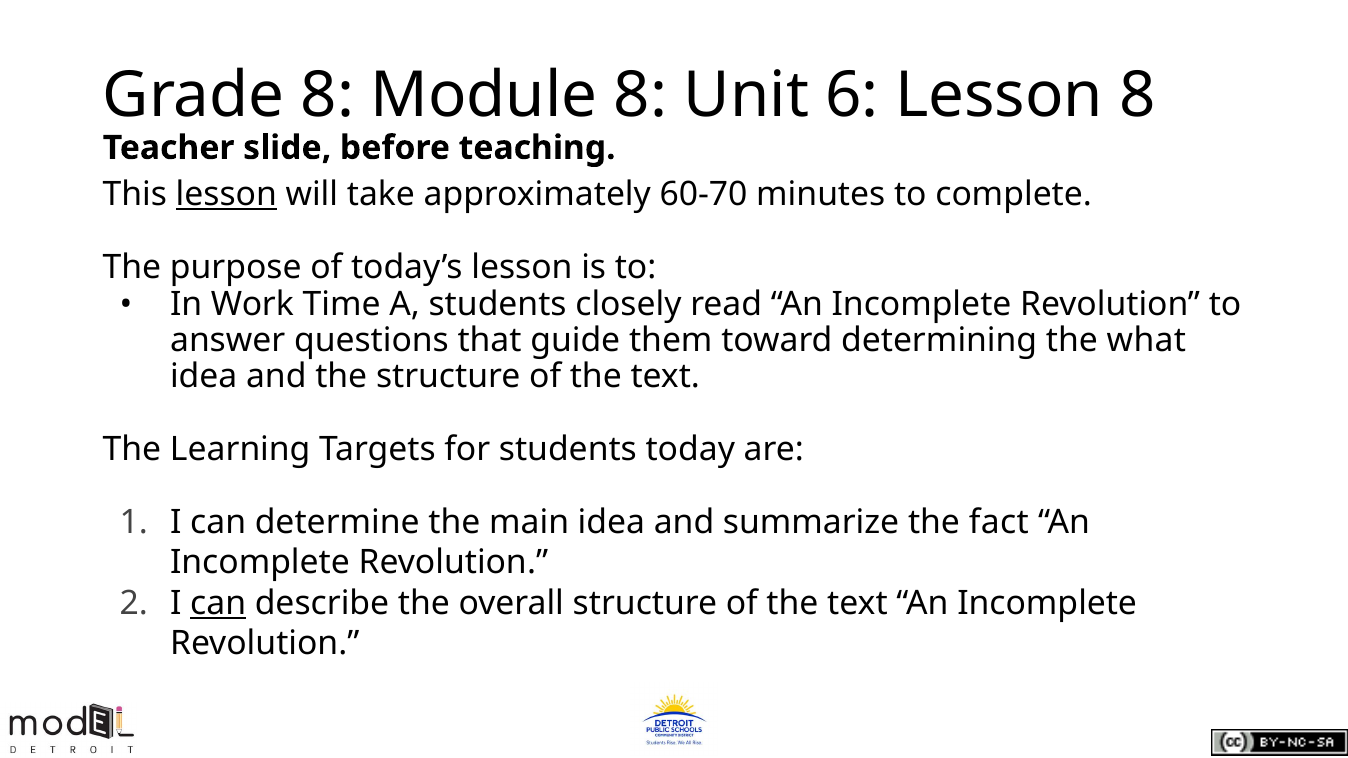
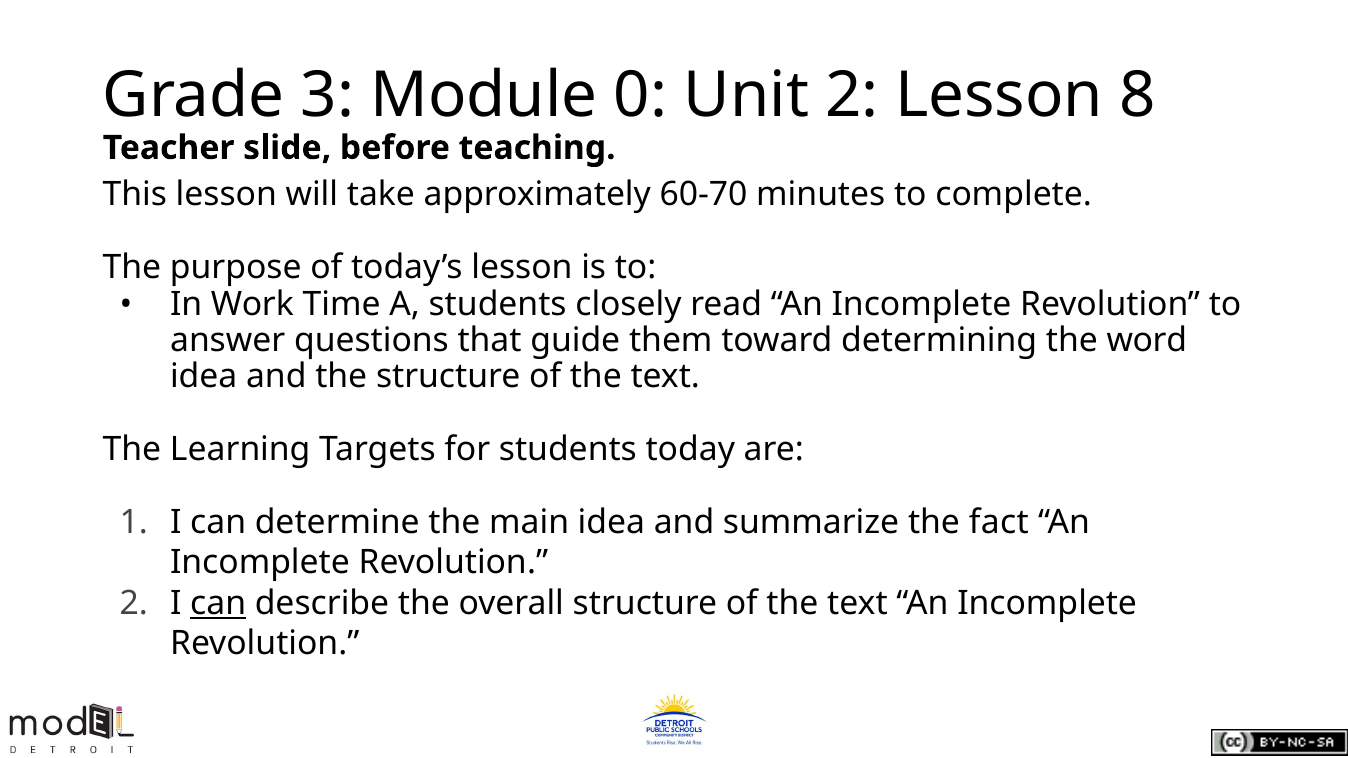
Grade 8: 8 -> 3 (328, 95)
Module 8: 8 -> 0 (641, 95)
Unit 6: 6 -> 2 (852, 95)
lesson underline: present -> none (226, 195)
what: what -> word (1147, 341)
